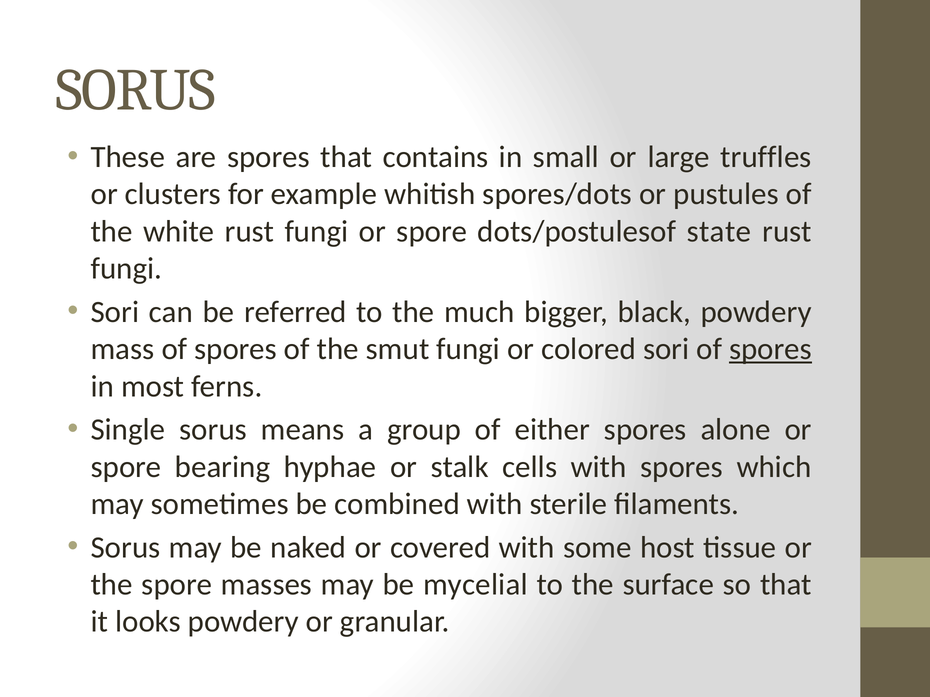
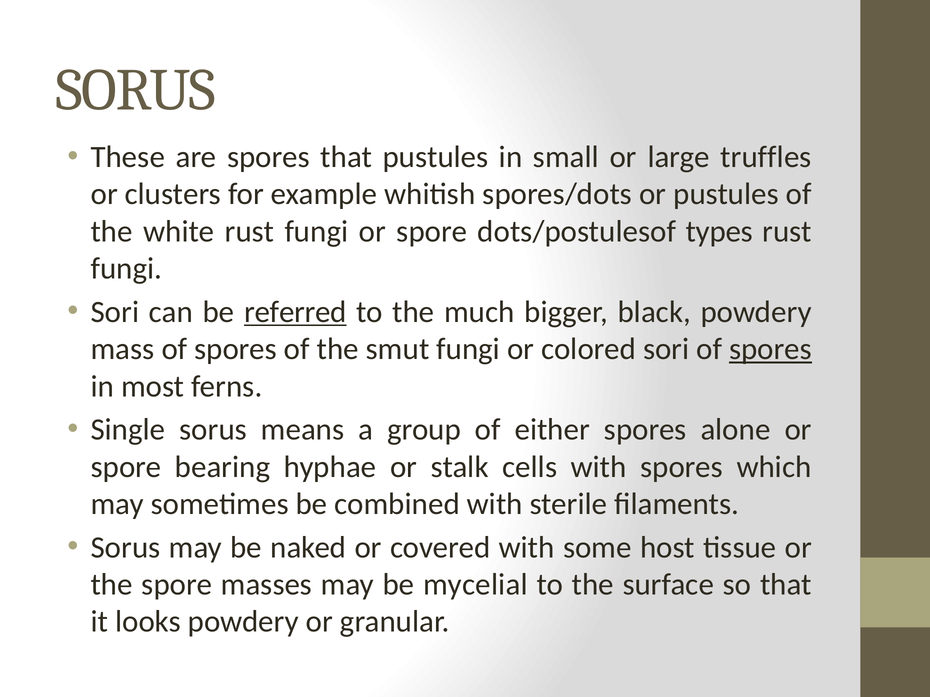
that contains: contains -> pustules (435, 157)
state: state -> types (719, 232)
referred underline: none -> present (295, 312)
